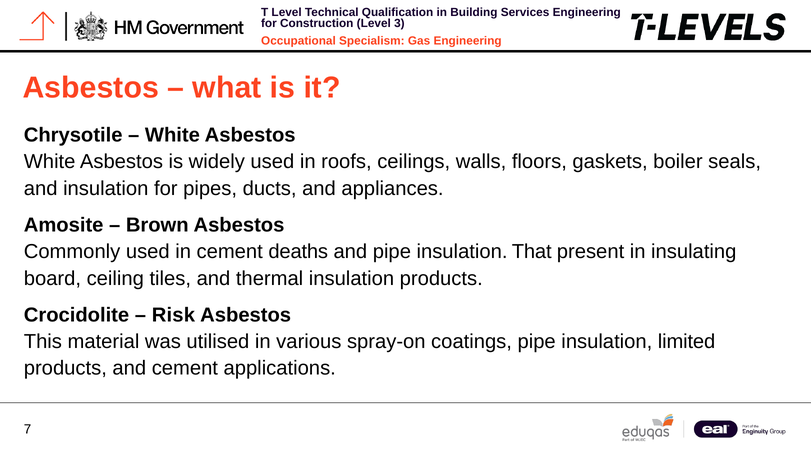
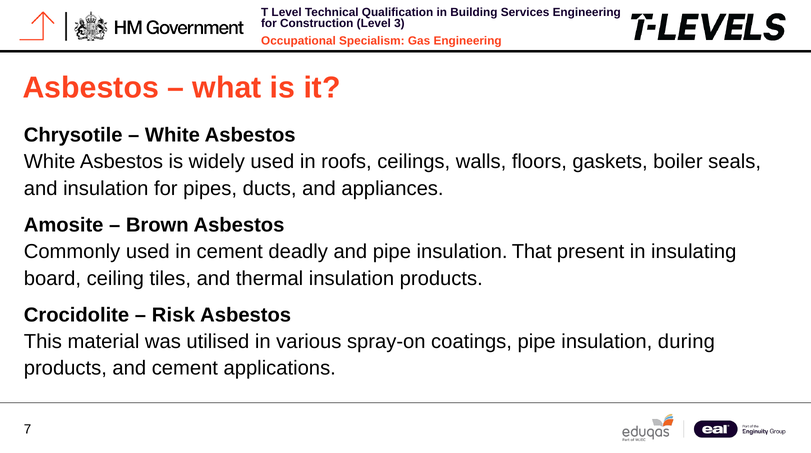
deaths: deaths -> deadly (298, 252)
limited: limited -> during (686, 342)
